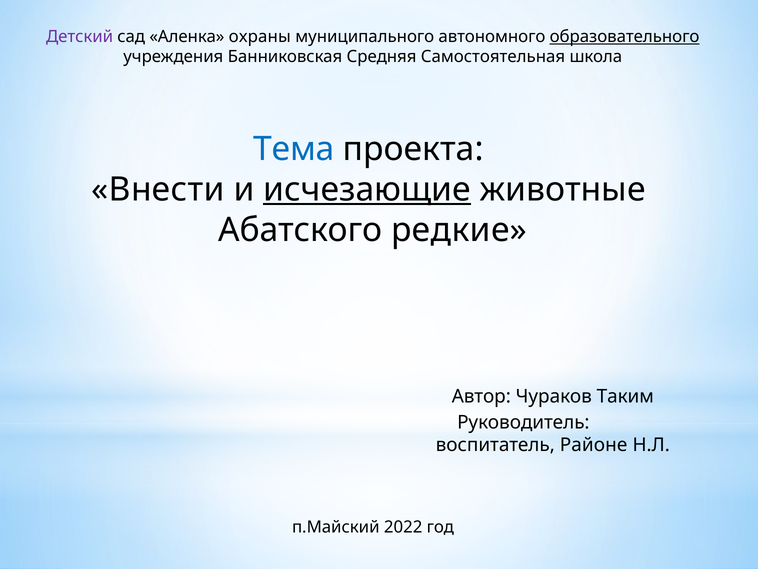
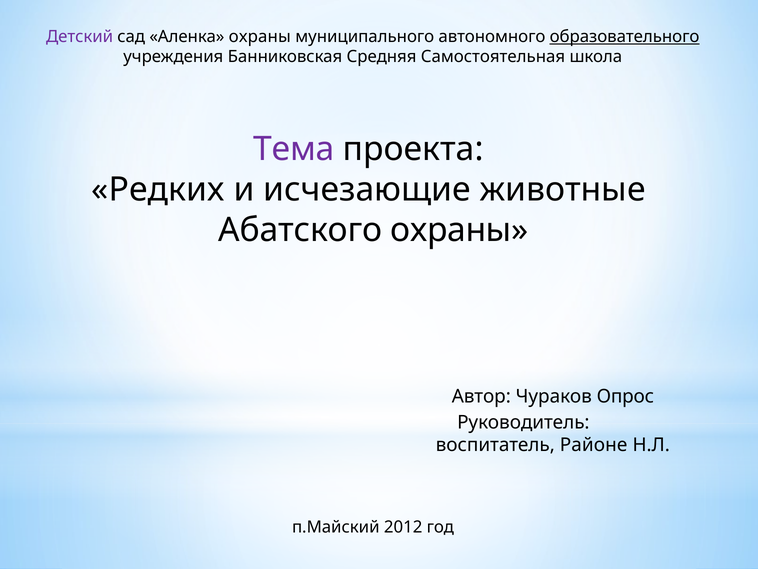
Тема colour: blue -> purple (294, 149)
Внести: Внести -> Редких (158, 189)
исчезающие underline: present -> none (367, 189)
Абатского редкие: редкие -> охраны (459, 230)
Таким: Таким -> Опрос (625, 396)
2022: 2022 -> 2012 (403, 527)
